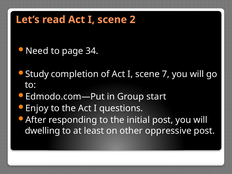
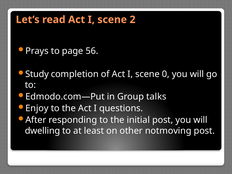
Need: Need -> Prays (37, 51)
34: 34 -> 56 (92, 51)
7: 7 -> 0 (166, 74)
start: start -> talks (156, 97)
oppressive: oppressive -> notmoving (168, 131)
